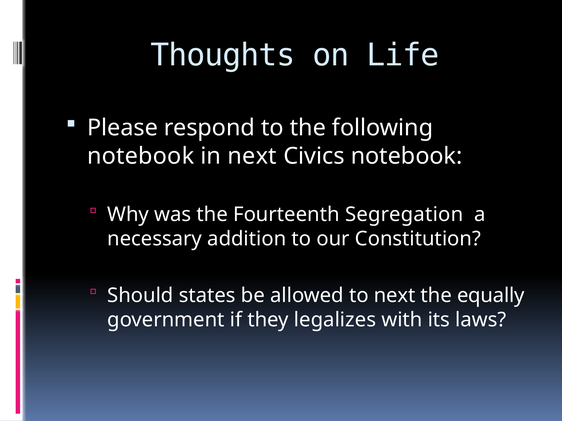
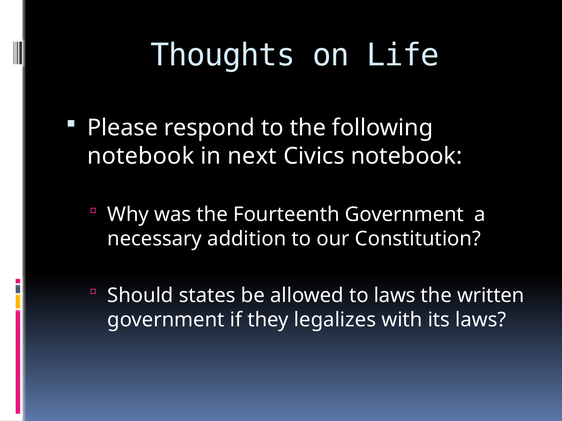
Fourteenth Segregation: Segregation -> Government (404, 215)
to next: next -> laws (395, 296)
equally: equally -> written (491, 296)
